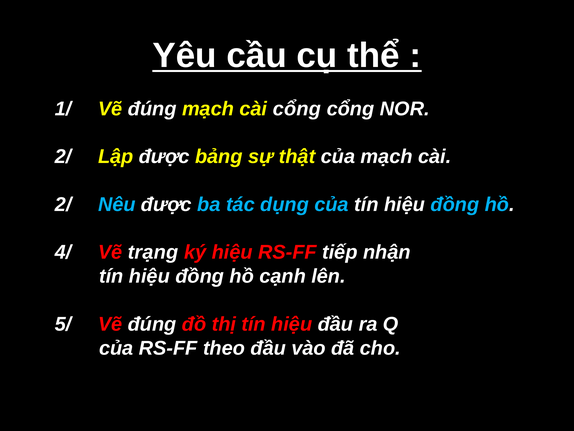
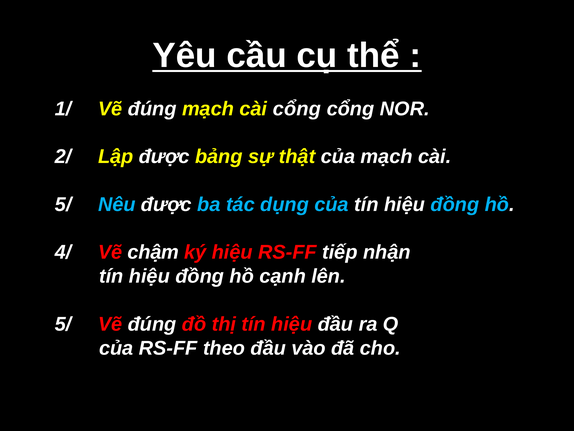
2/: 2/ -> 5/ (63, 204)
trạng: trạng -> chậm (153, 252)
